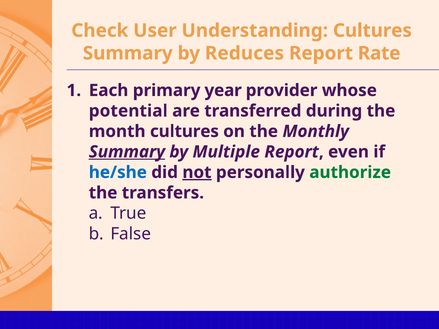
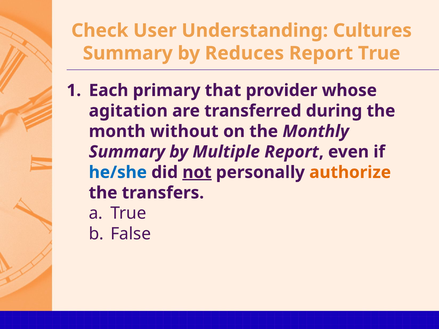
Report Rate: Rate -> True (379, 53)
year: year -> that (223, 90)
potential: potential -> agitation (128, 111)
month cultures: cultures -> without (184, 131)
Summary underline: present -> none (127, 152)
authorize colour: green -> orange (350, 172)
